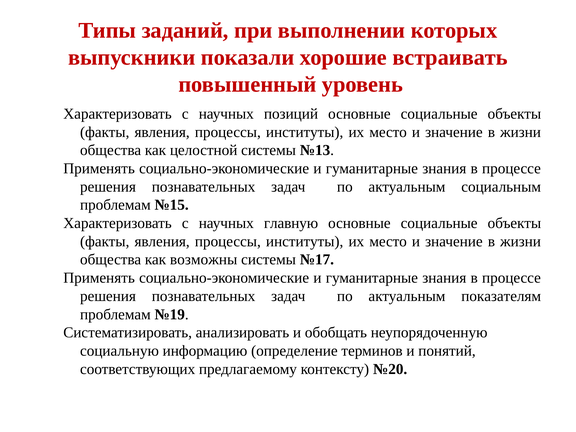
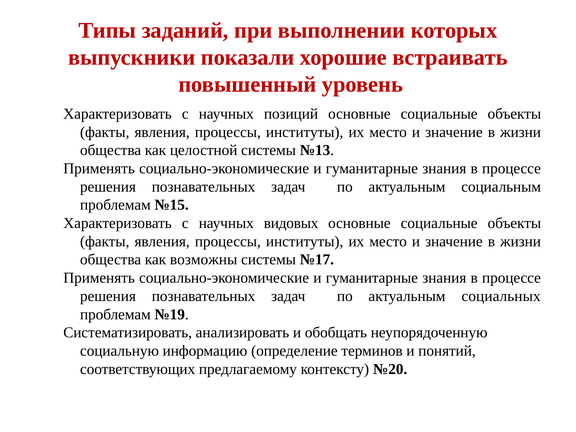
главную: главную -> видовых (291, 223)
показателям: показателям -> социальных (501, 296)
